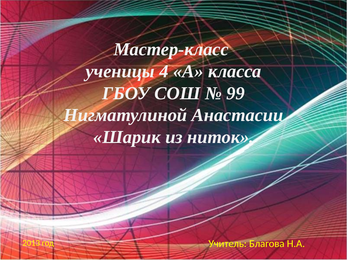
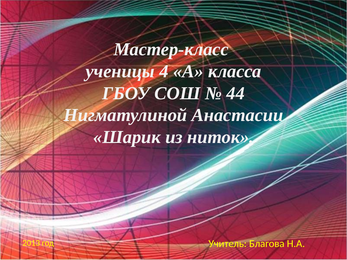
99: 99 -> 44 (236, 93)
